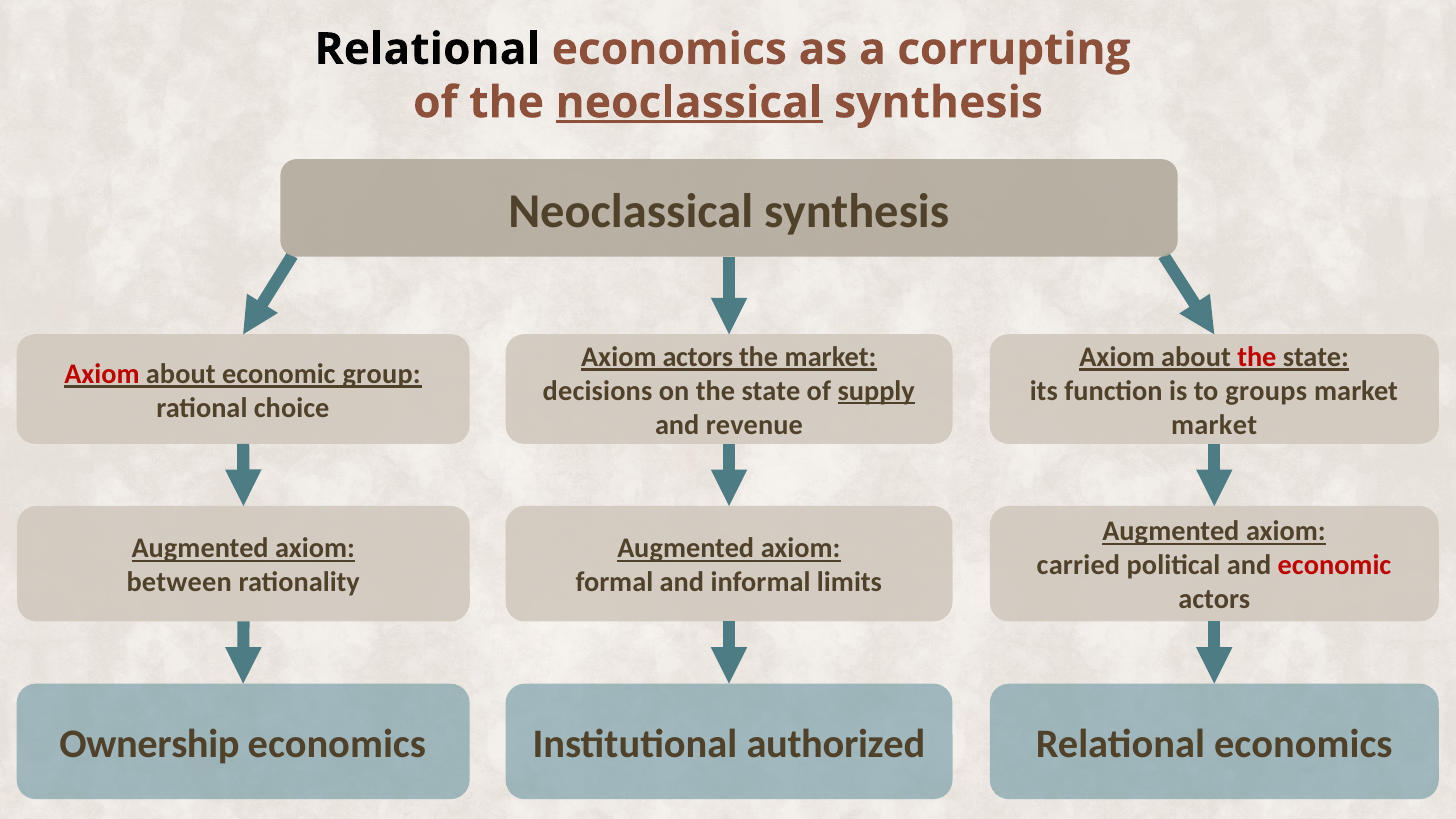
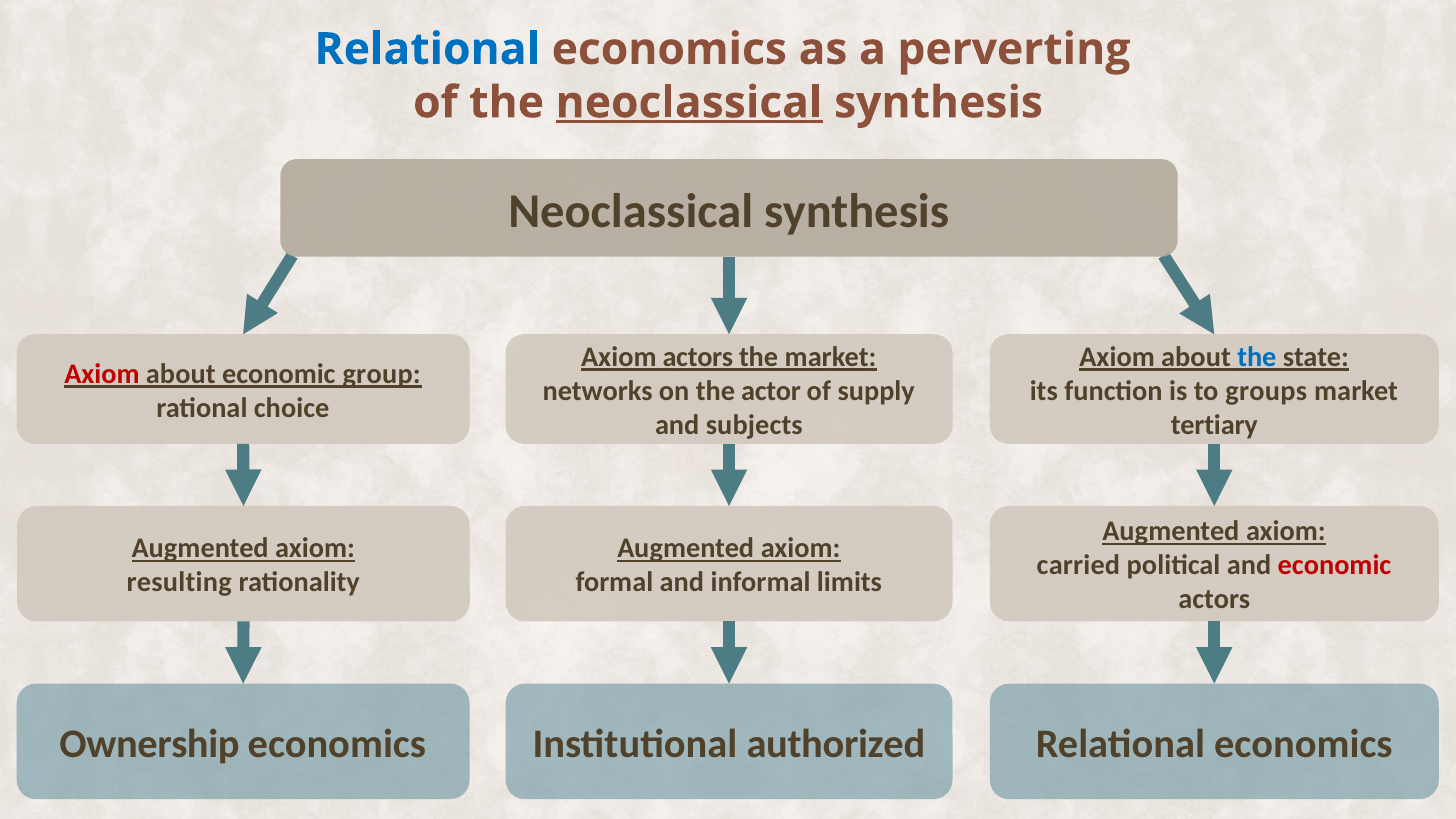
Relational colour: black -> blue (427, 49)
corrupting: corrupting -> perverting (1014, 49)
the colour: red -> blue (1257, 357)
decisions: decisions -> networks (598, 391)
on the state: state -> actor (771, 391)
supply underline: present -> none (876, 391)
revenue: revenue -> subjects (754, 425)
market: market -> tertiary (1214, 425)
between: between -> resulting (179, 583)
